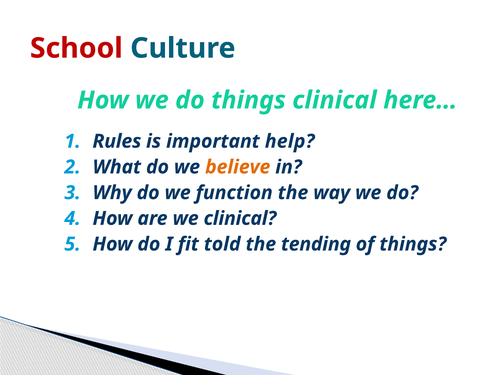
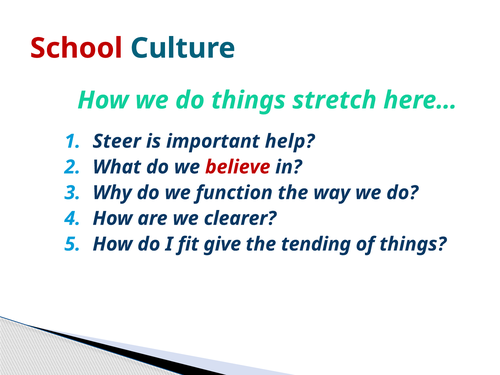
things clinical: clinical -> stretch (335, 100)
Rules: Rules -> Steer (117, 141)
believe colour: orange -> red (238, 167)
we clinical: clinical -> clearer (240, 218)
told: told -> give (222, 244)
